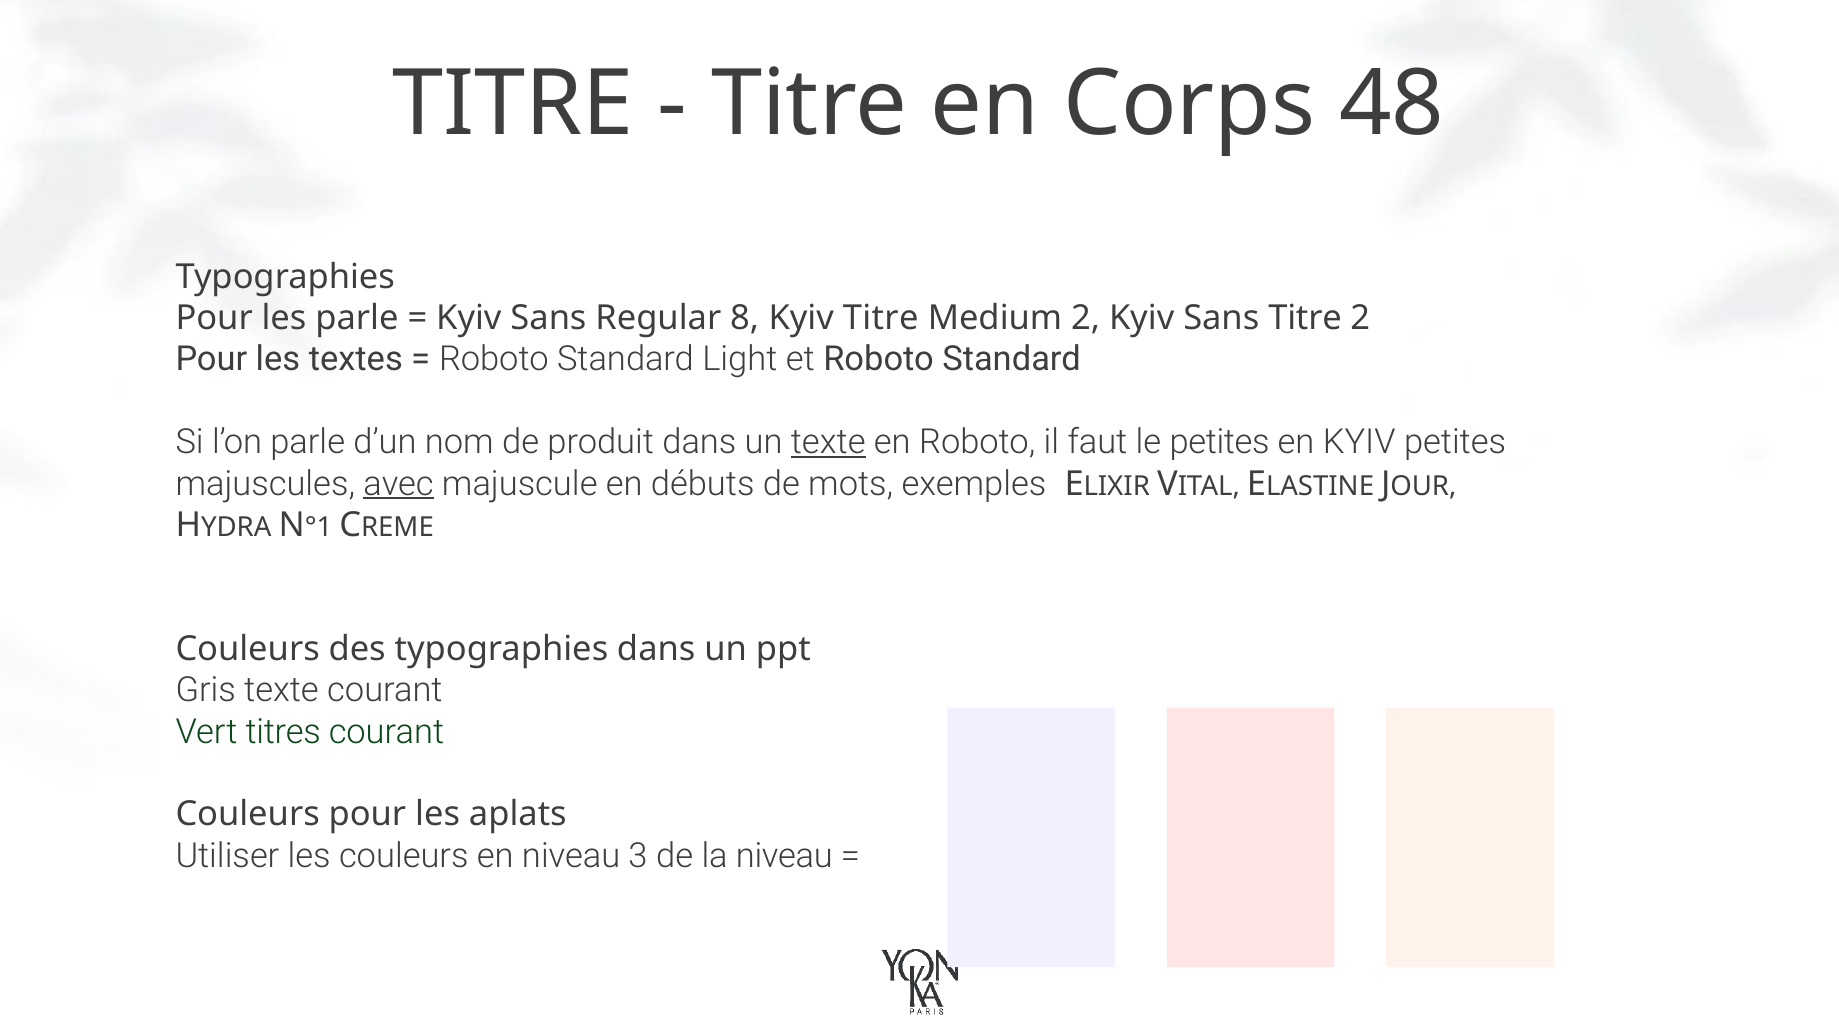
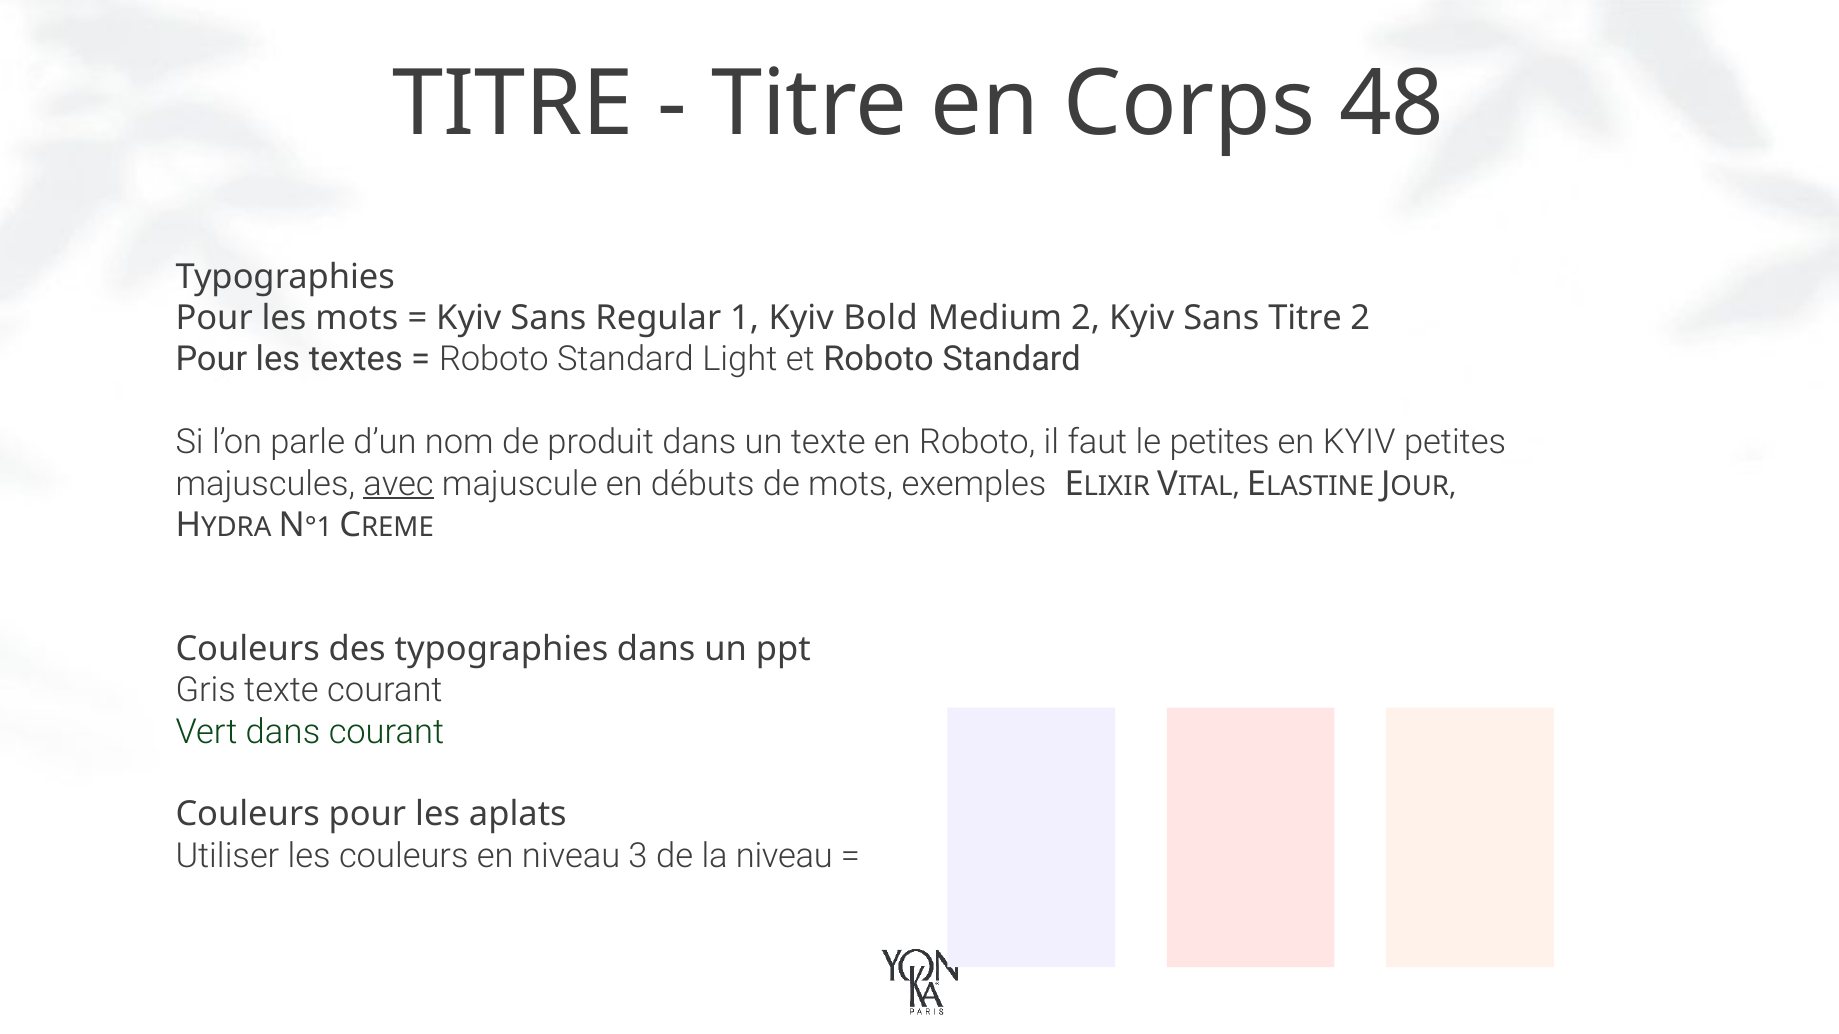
les parle: parle -> mots (357, 318)
8: 8 -> 1 (745, 318)
Kyiv Titre: Titre -> Bold (881, 318)
texte underline: present -> none (828, 442)
Vert titres: titres -> dans (283, 732)
